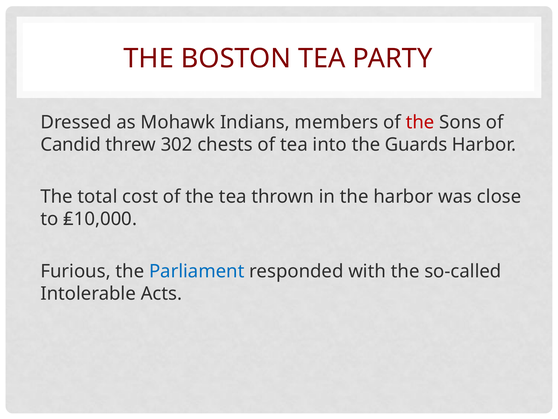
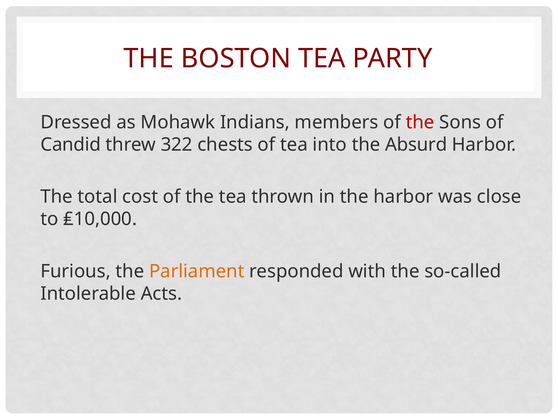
302: 302 -> 322 (177, 145)
Guards: Guards -> Absurd (416, 145)
Parliament colour: blue -> orange (197, 271)
